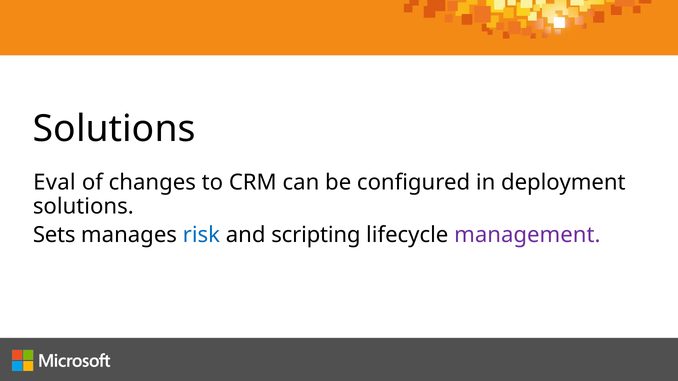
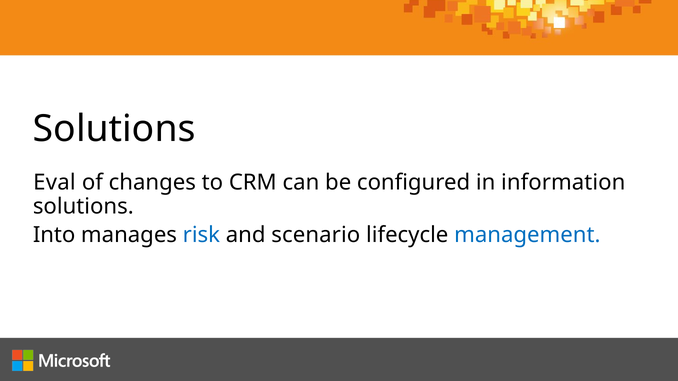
deployment: deployment -> information (563, 183)
Sets: Sets -> Into (54, 235)
scripting: scripting -> scenario (316, 235)
management colour: purple -> blue (527, 235)
